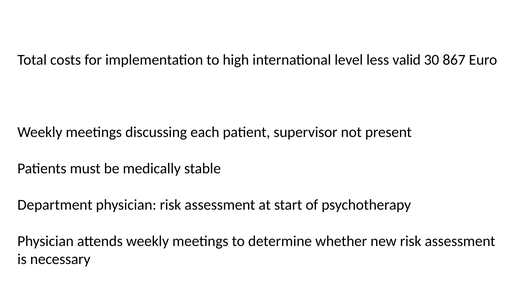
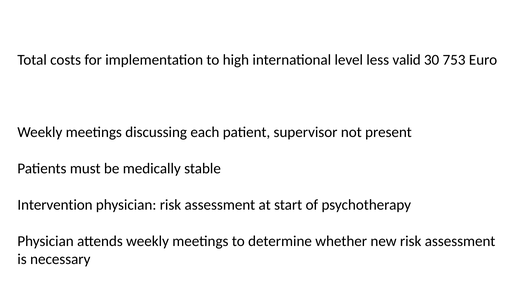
867: 867 -> 753 (454, 60)
Department: Department -> Intervention (55, 205)
